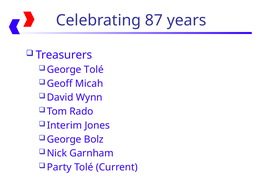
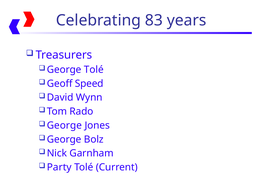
87: 87 -> 83 (154, 20)
Micah: Micah -> Speed (89, 84)
Interim: Interim -> George (64, 125)
